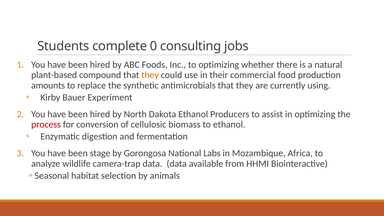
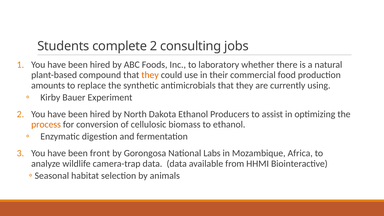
complete 0: 0 -> 2 (154, 46)
to optimizing: optimizing -> laboratory (219, 65)
process colour: red -> orange (46, 125)
stage: stage -> front (100, 153)
